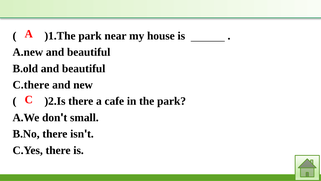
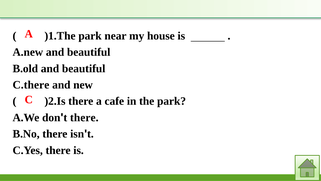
small: small -> there (84, 117)
